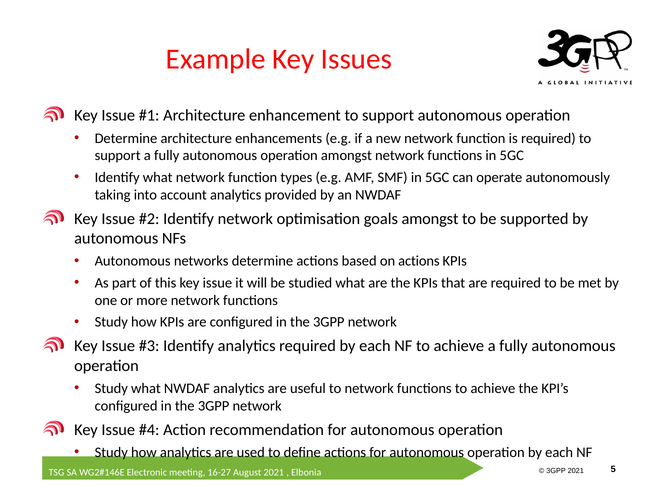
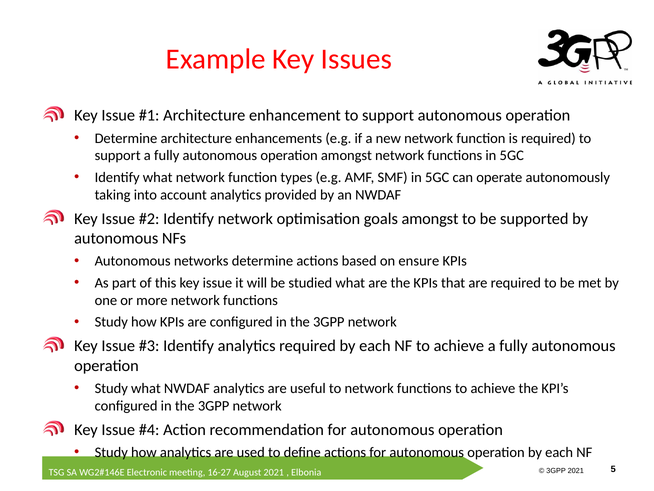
on actions: actions -> ensure (419, 261)
